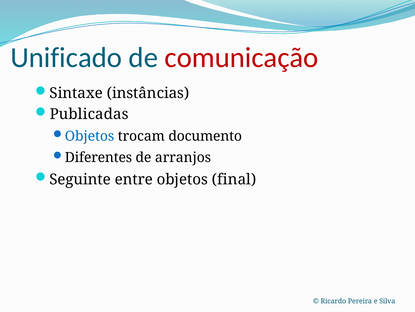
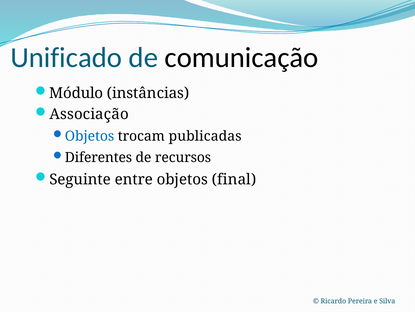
comunicação colour: red -> black (242, 57)
Sintaxe: Sintaxe -> Módulo (76, 93)
Publicadas: Publicadas -> Associação (89, 114)
documento: documento -> publicadas (205, 136)
arranjos: arranjos -> recursos (183, 157)
